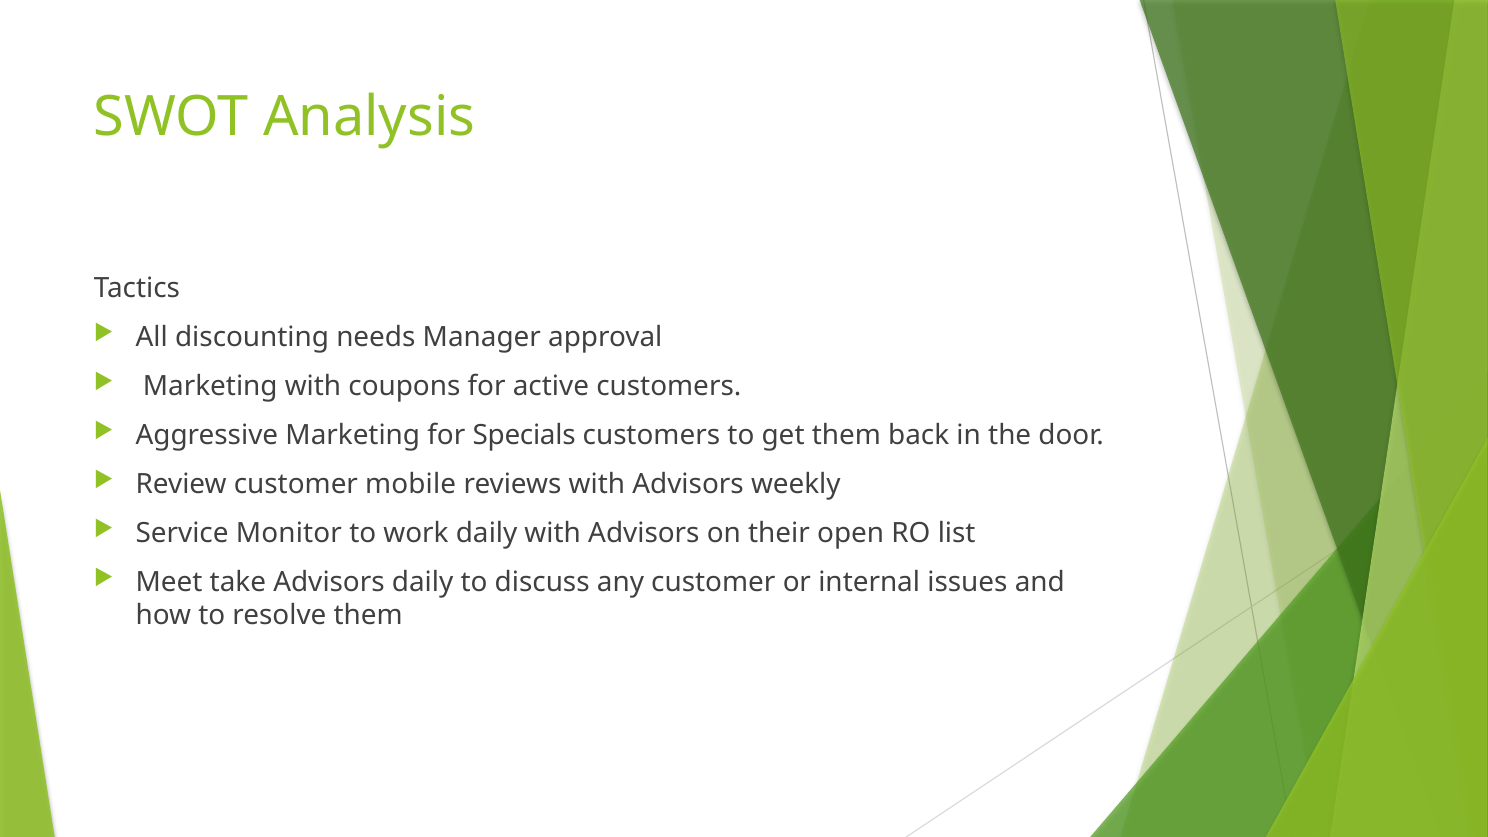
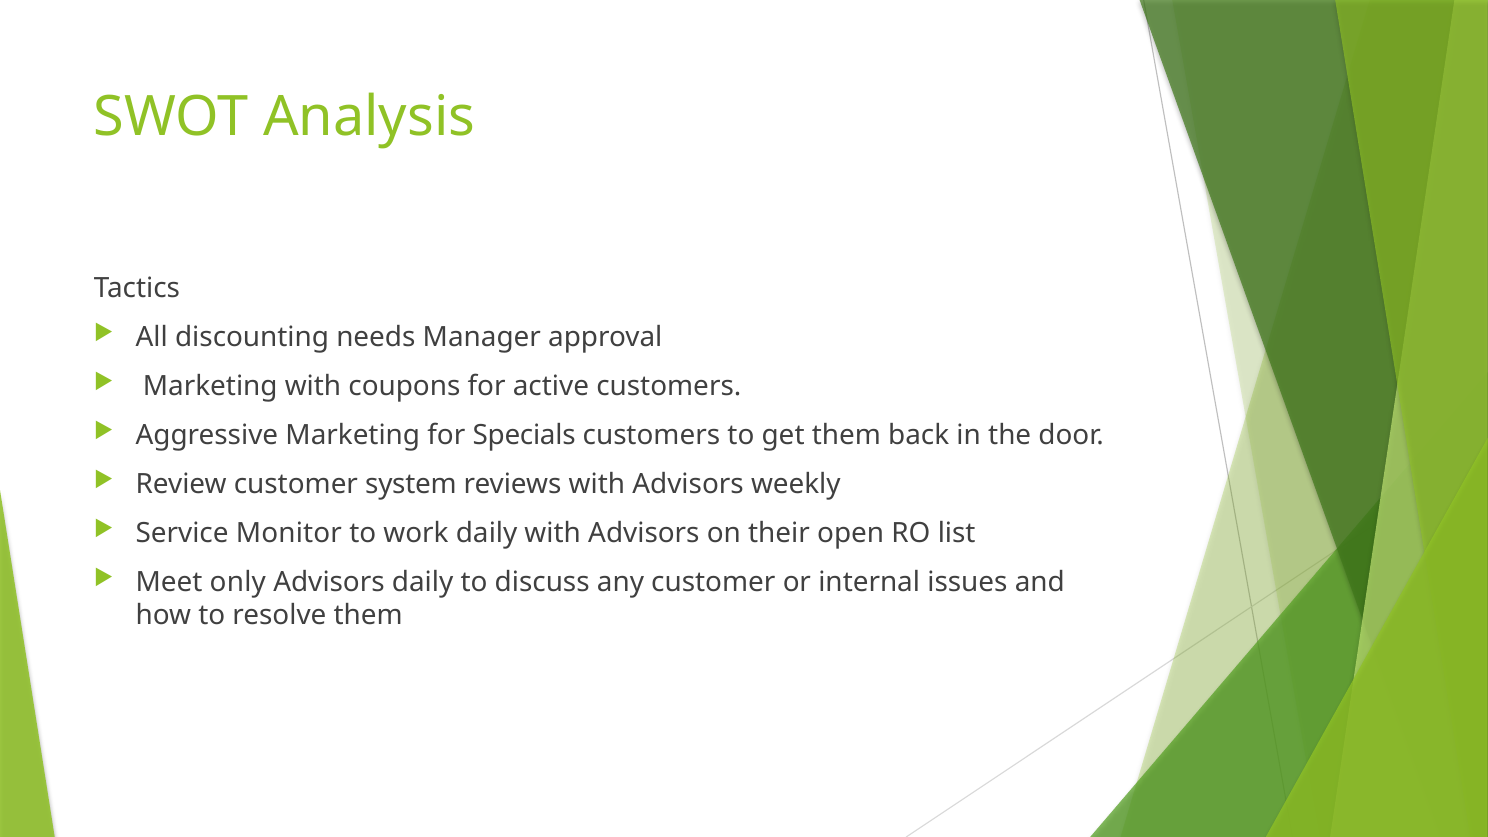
mobile: mobile -> system (411, 484)
take: take -> only (238, 582)
